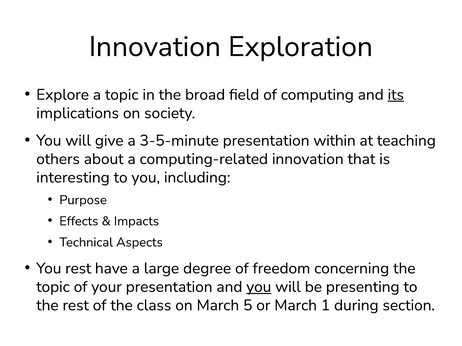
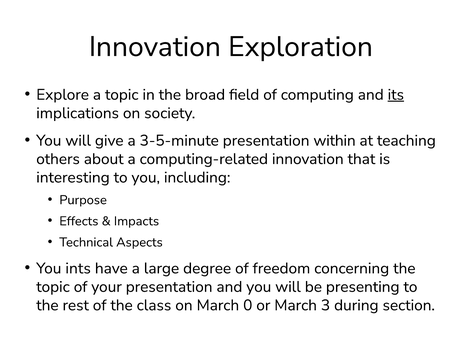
You rest: rest -> ints (78, 269)
you underline: present -> none (259, 287)
5: 5 -> 0 (248, 306)
1: 1 -> 3 (326, 306)
